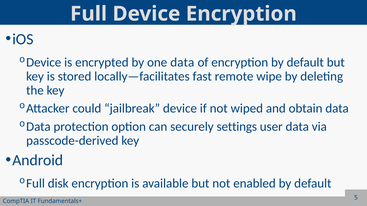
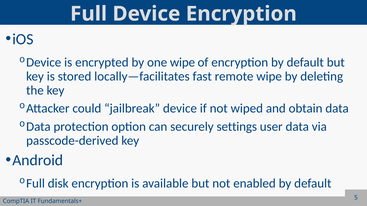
one data: data -> wipe (182, 62)
